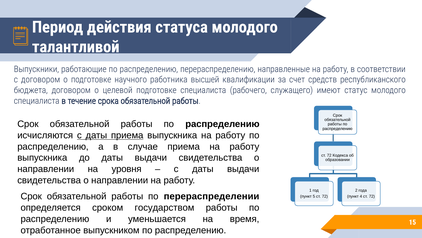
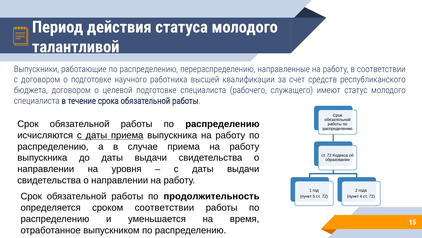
перераспределении: перераспределении -> продолжительность (212, 196)
сроком государством: государством -> соответствии (164, 207)
